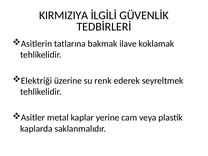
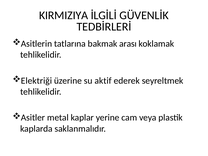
ilave: ilave -> arası (128, 44)
renk: renk -> aktif (103, 81)
